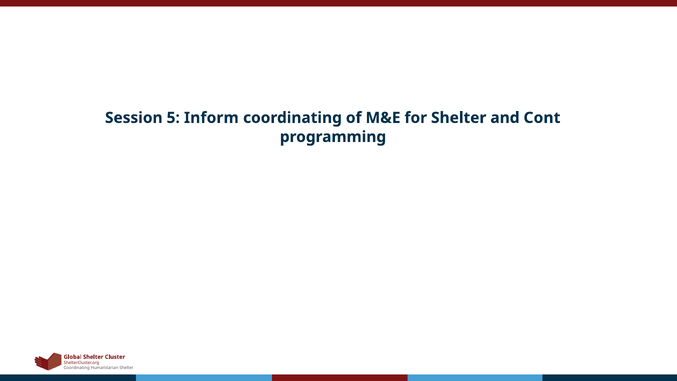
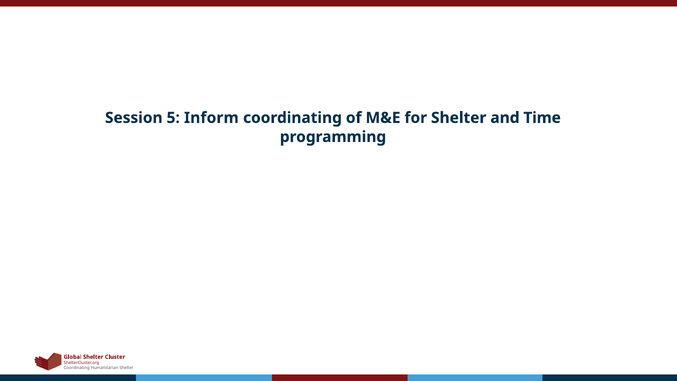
Cont: Cont -> Time (542, 118)
